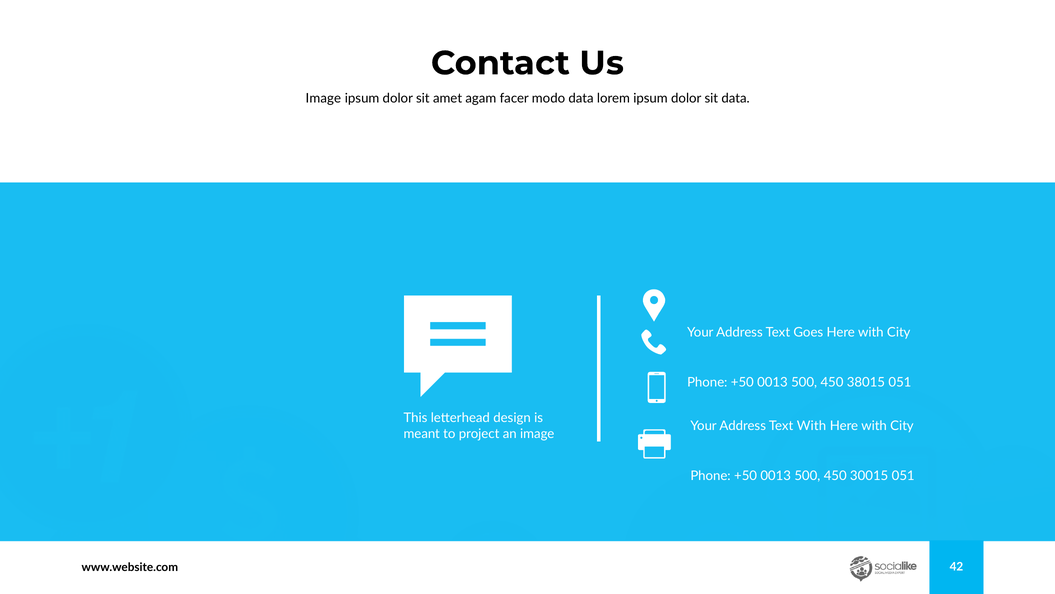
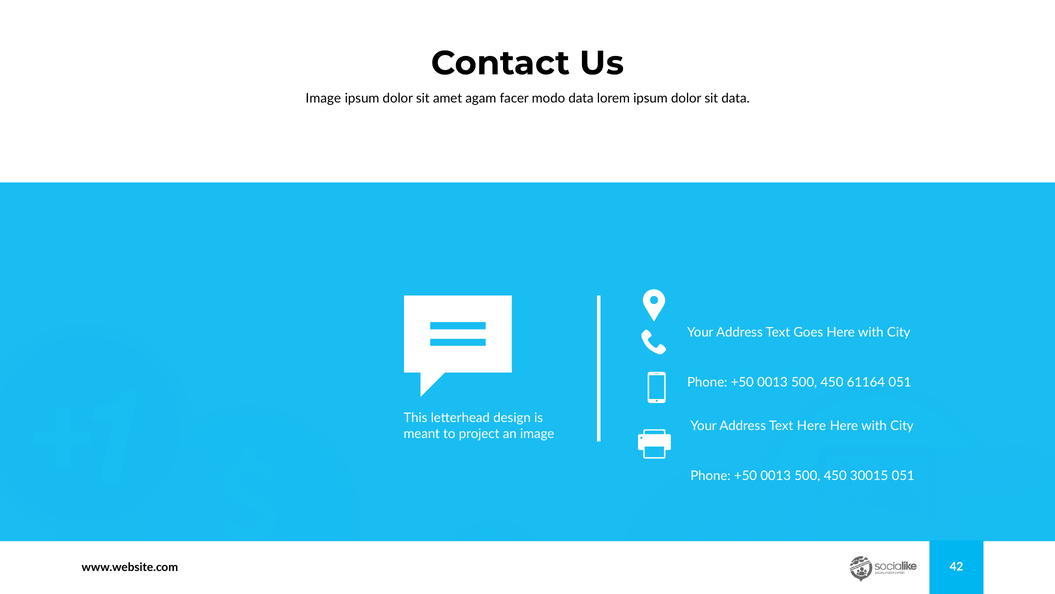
38015: 38015 -> 61164 (866, 382)
Text With: With -> Here (811, 425)
